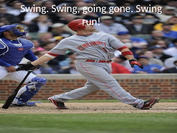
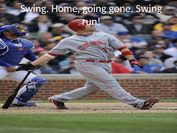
Swing Swing: Swing -> Home (66, 8)
